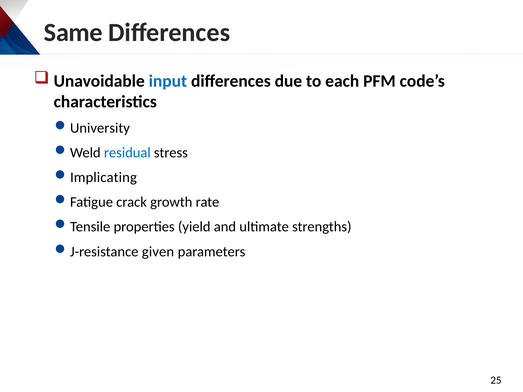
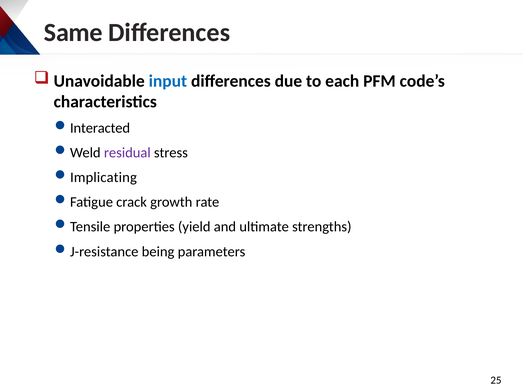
University: University -> Interacted (100, 128)
residual colour: blue -> purple (127, 153)
given: given -> being (158, 252)
